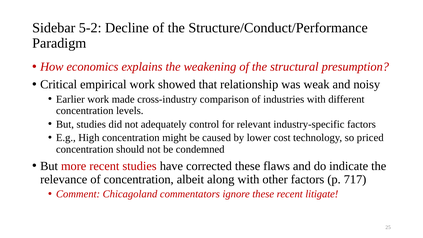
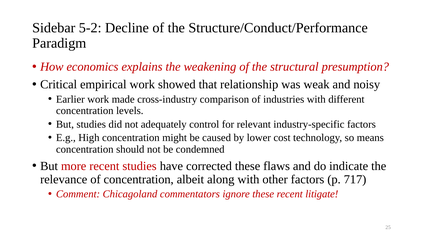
priced: priced -> means (370, 138)
